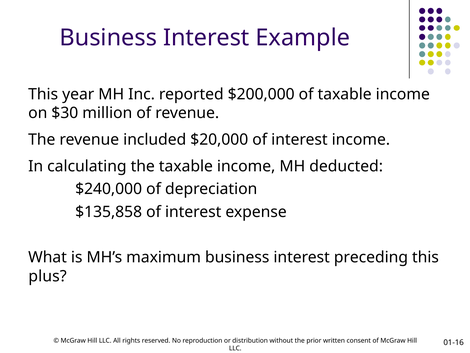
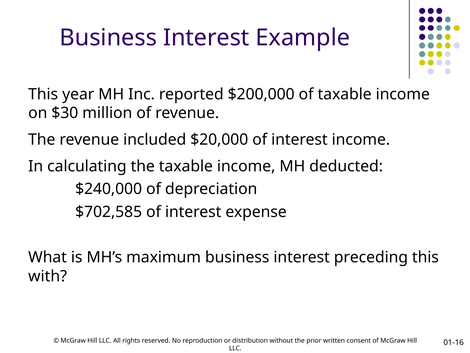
$135,858: $135,858 -> $702,585 (109, 212)
plus: plus -> with (48, 276)
